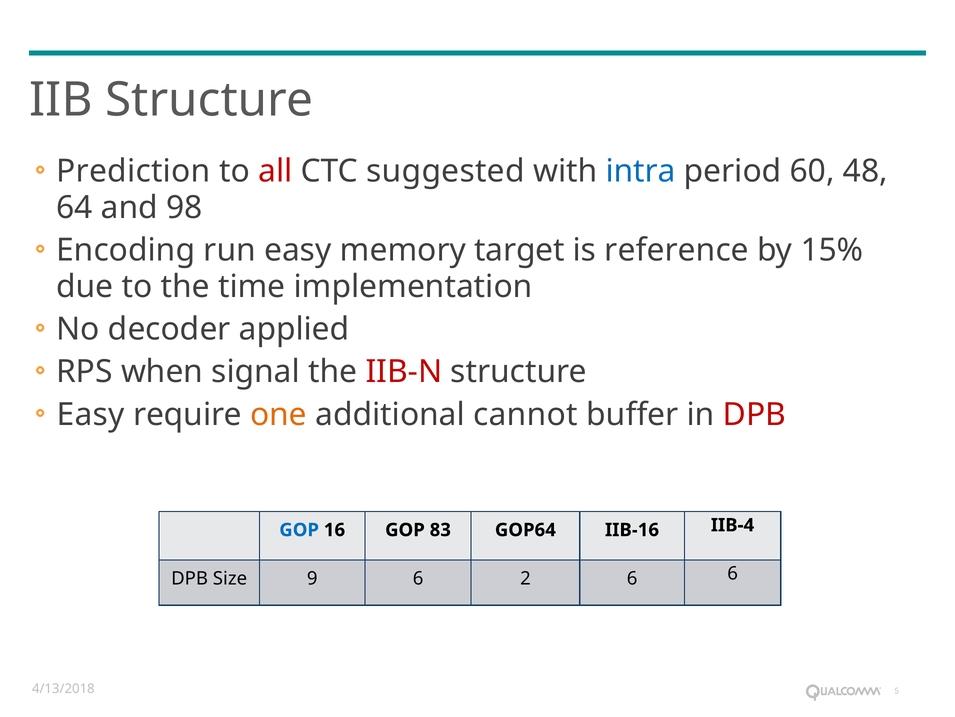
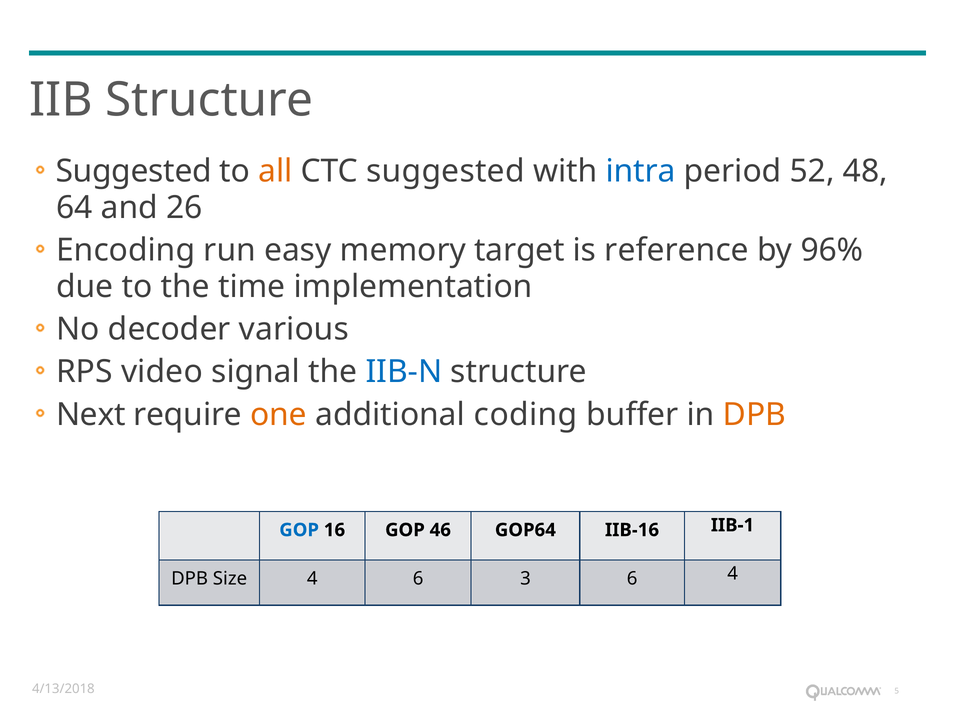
Prediction: Prediction -> Suggested (134, 171)
all colour: red -> orange (275, 171)
60: 60 -> 52 (812, 171)
98: 98 -> 26 (184, 207)
15%: 15% -> 96% (832, 250)
applied: applied -> various (294, 329)
when: when -> video (162, 372)
IIB-N colour: red -> blue (404, 372)
Easy: Easy -> Next (91, 414)
cannot: cannot -> coding (526, 414)
DPB colour: red -> orange (754, 414)
83: 83 -> 46 (440, 529)
IIB-4: IIB-4 -> IIB-1 (732, 525)
Size 9: 9 -> 4 (312, 578)
2: 2 -> 3 (525, 578)
6 6: 6 -> 4 (733, 573)
